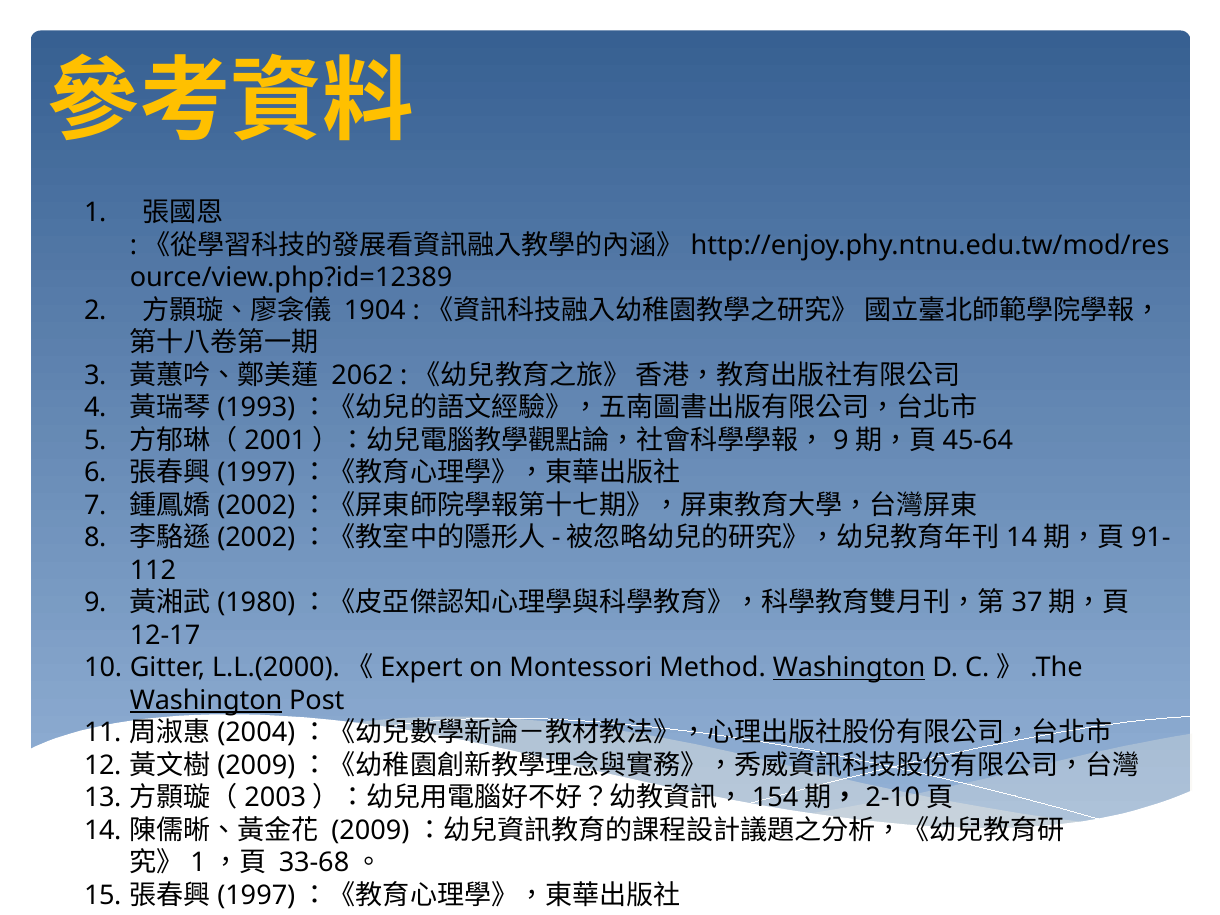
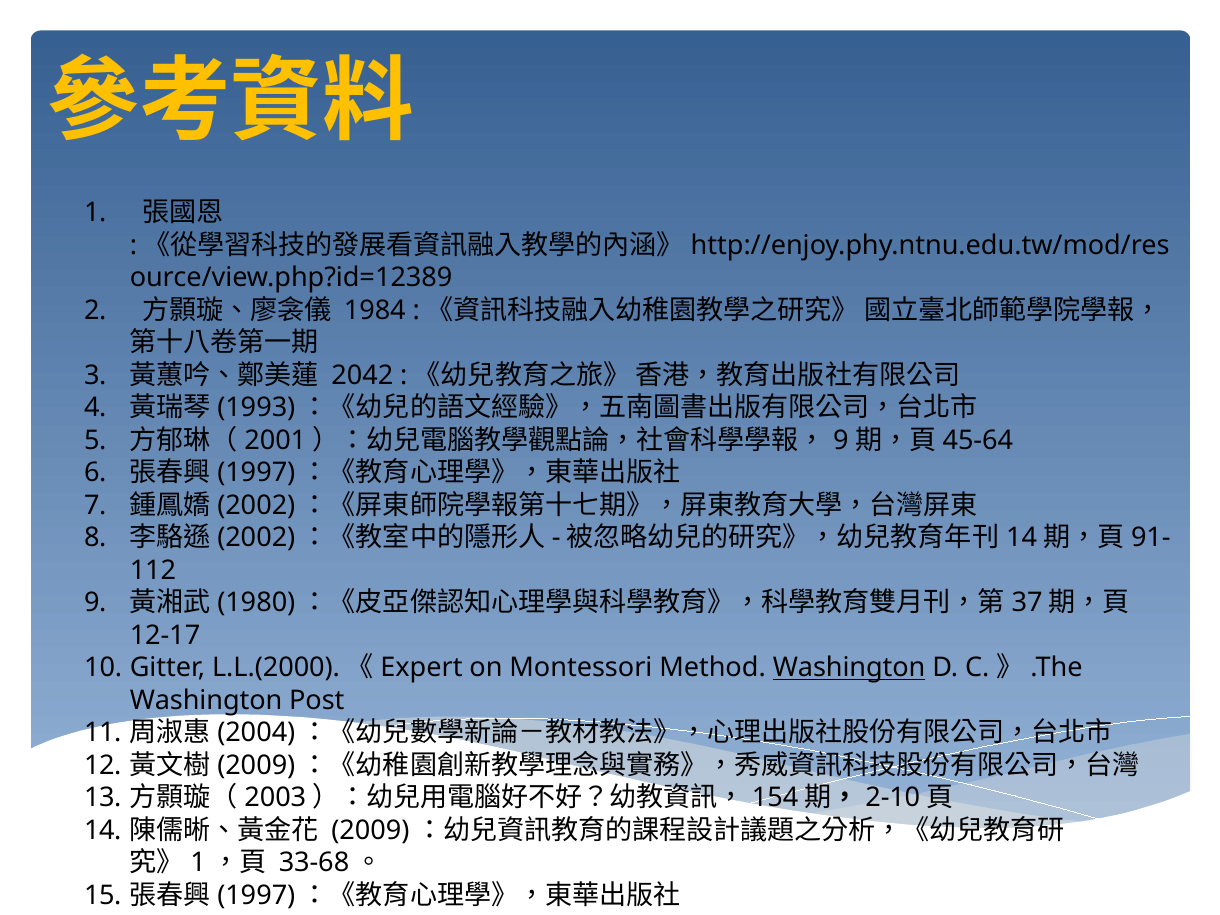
1904: 1904 -> 1984 (375, 310)
2062: 2062 -> 2042 (362, 375)
Washington underline: present -> none (206, 700)
